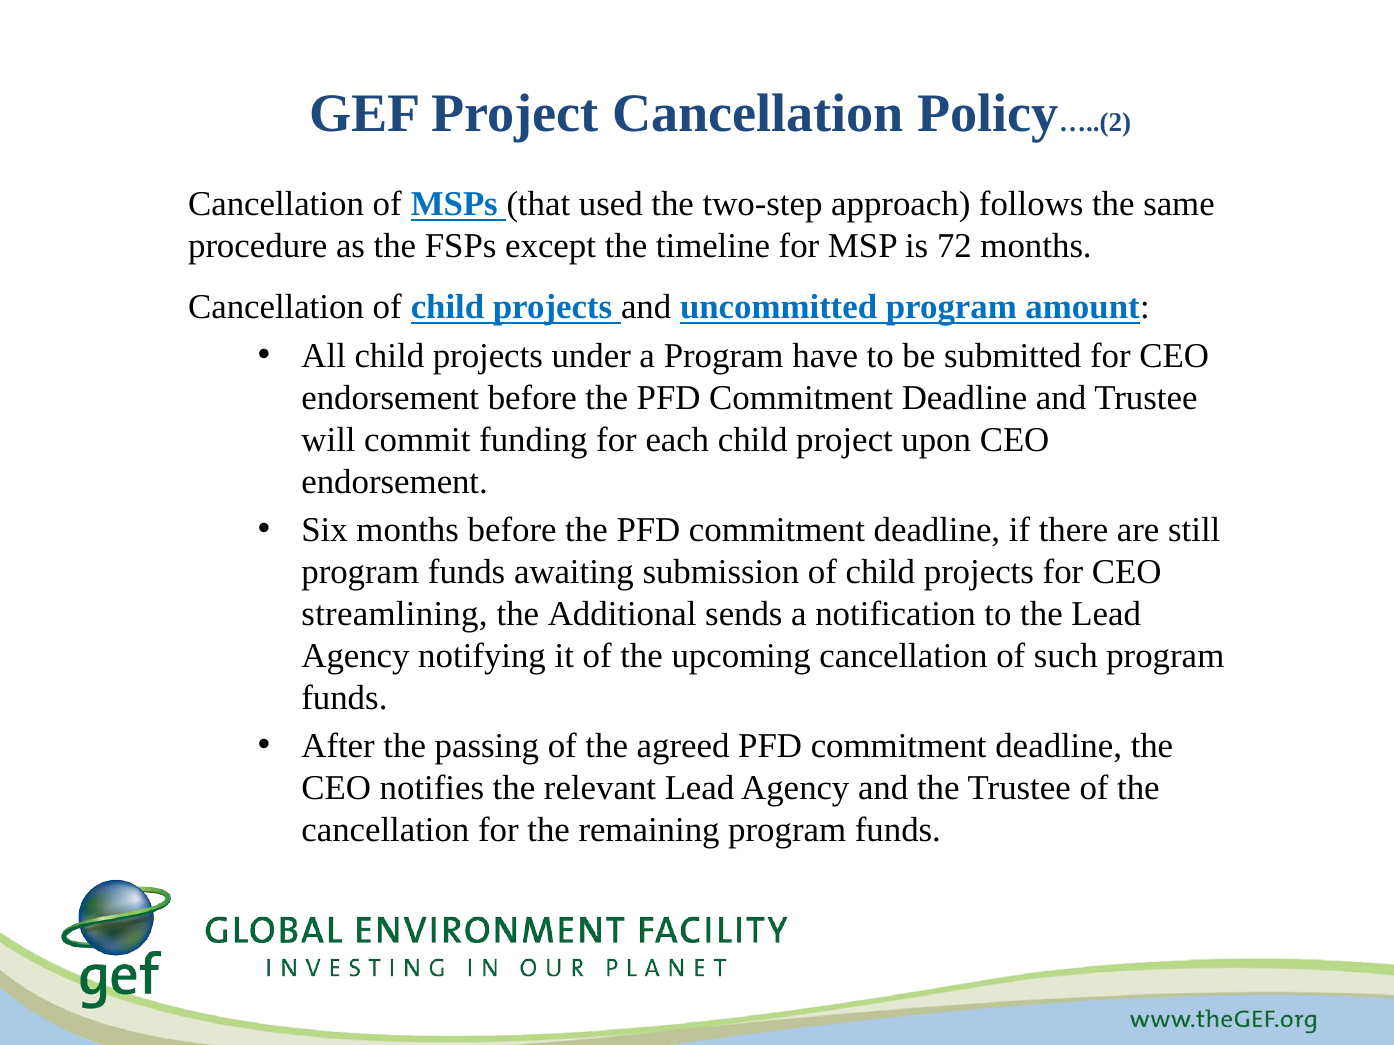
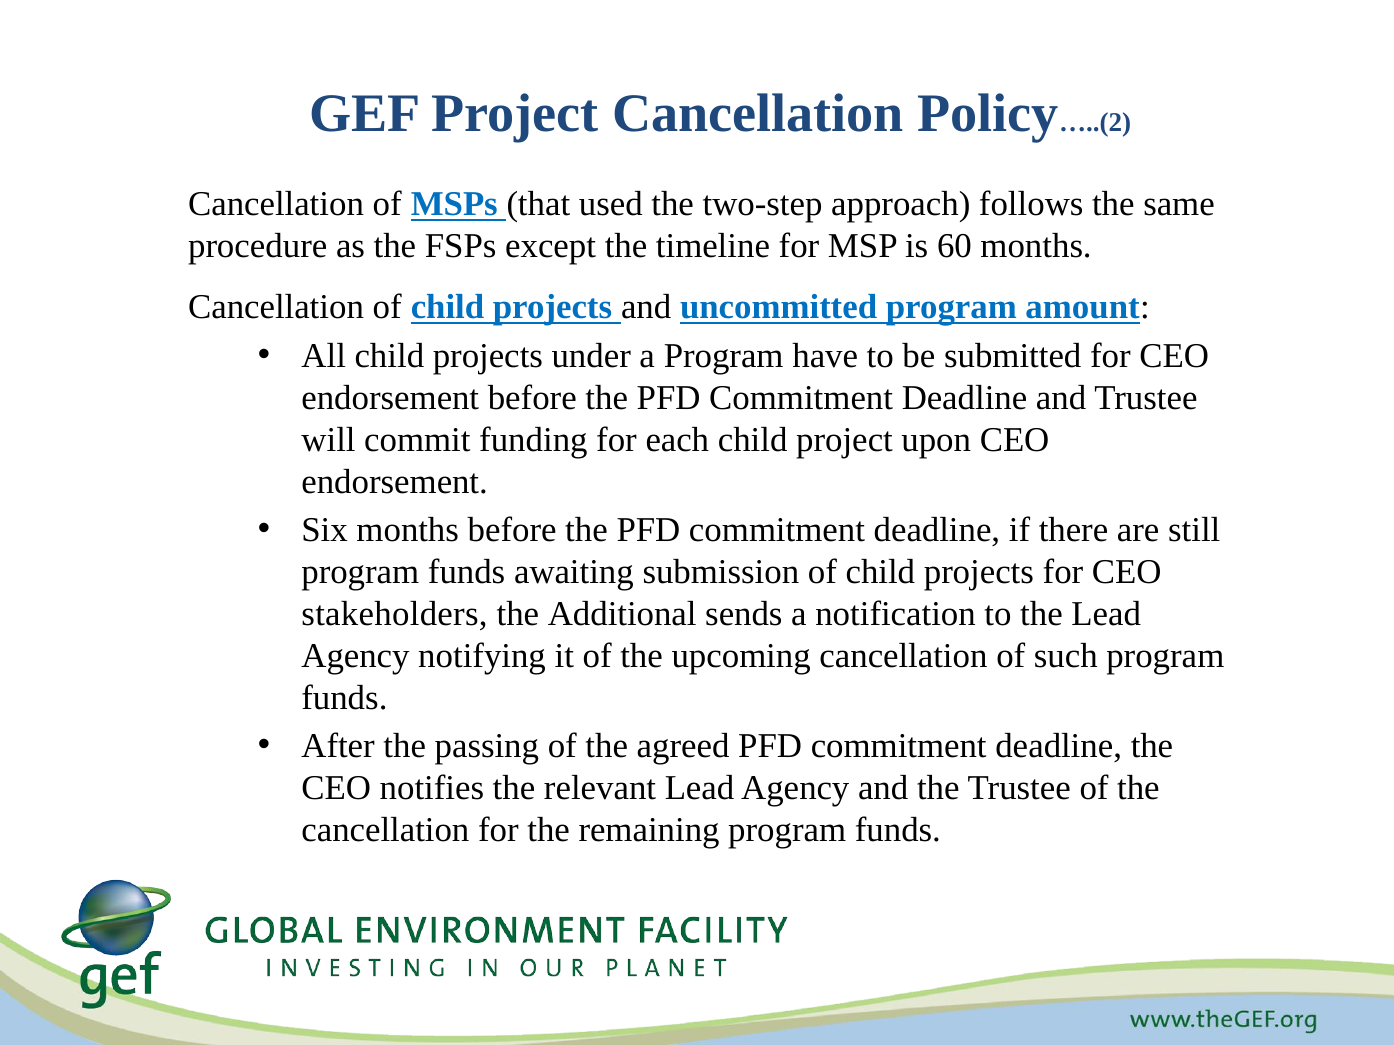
72: 72 -> 60 (954, 246)
streamlining: streamlining -> stakeholders (395, 614)
